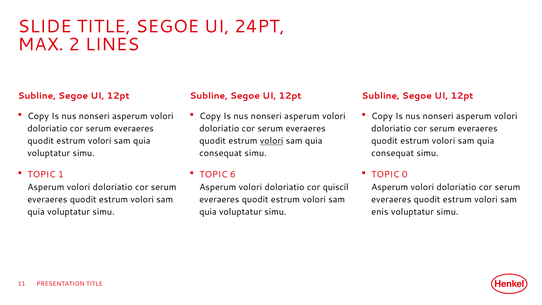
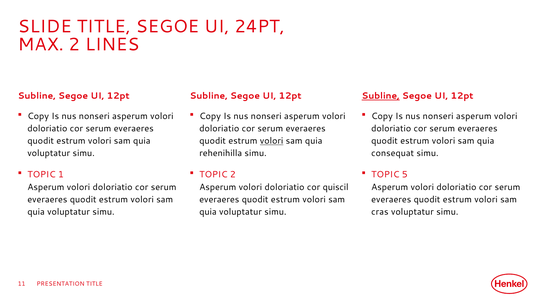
Subline underline: none -> present (381, 96)
consequat: consequat -> rehenihilla (221, 153)
TOPIC 6: 6 -> 2 (233, 175)
0: 0 -> 5 (405, 175)
enis: enis -> cras (380, 212)
